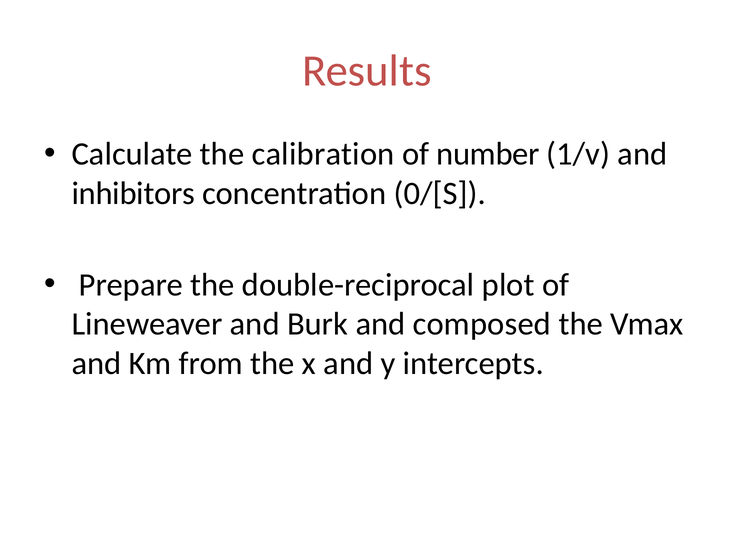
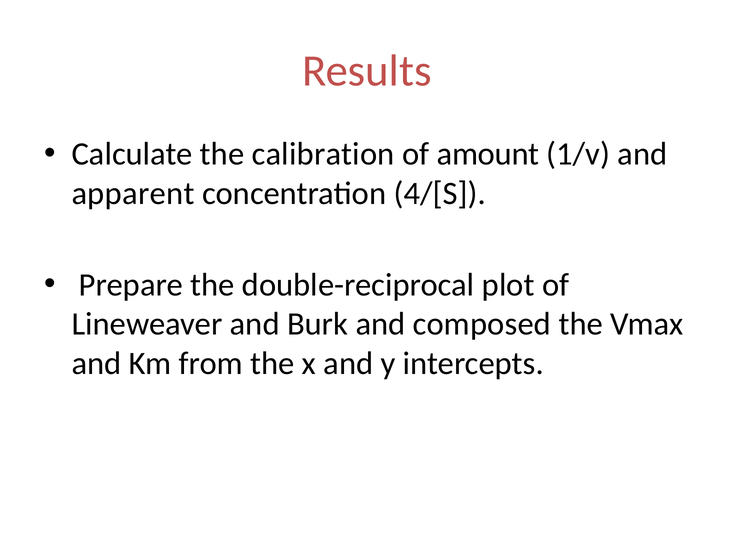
number: number -> amount (488, 154)
inhibitors: inhibitors -> apparent (133, 193)
0/[S: 0/[S -> 4/[S (440, 193)
